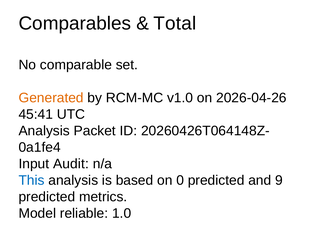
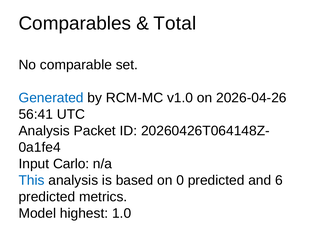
Generated colour: orange -> blue (51, 98)
45:41: 45:41 -> 56:41 (36, 115)
Audit: Audit -> Carlo (71, 164)
9: 9 -> 6 (279, 181)
reliable: reliable -> highest (84, 214)
